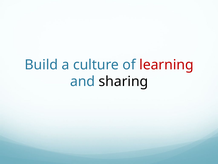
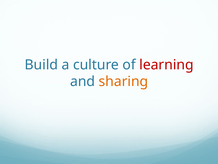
sharing colour: black -> orange (123, 81)
